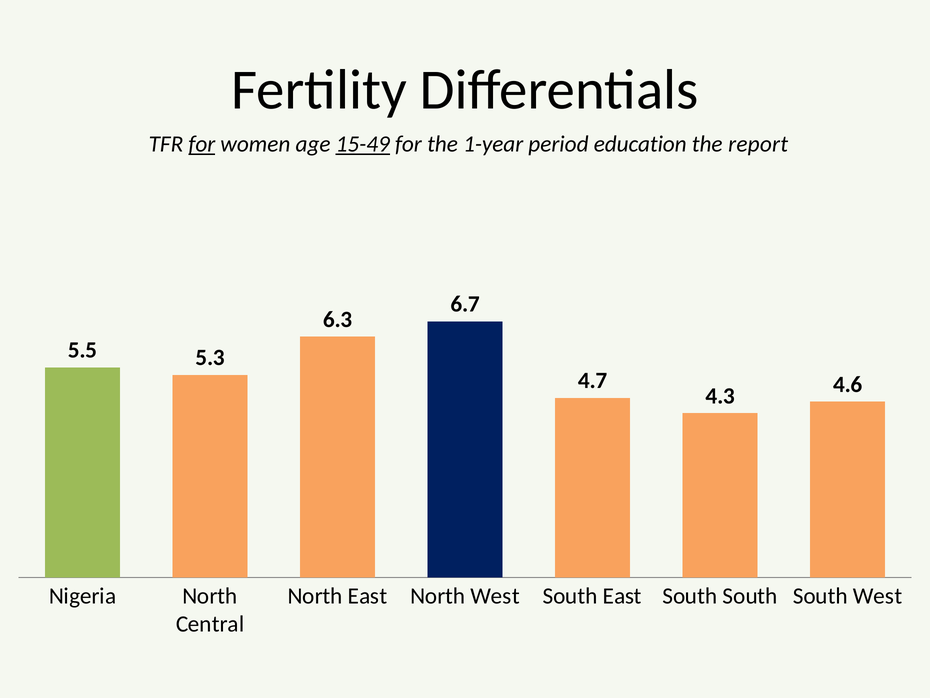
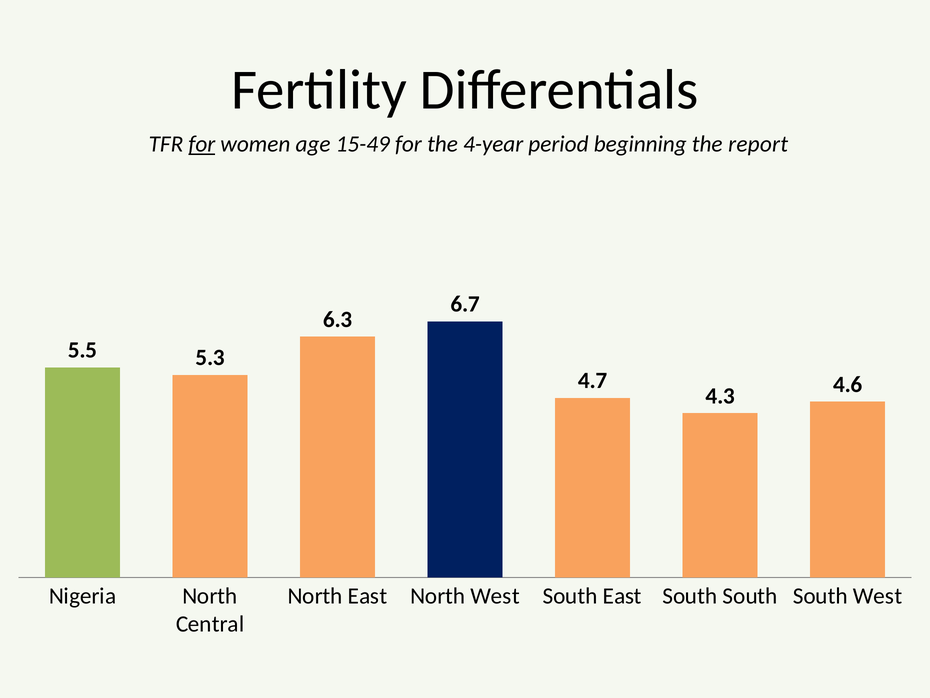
15-49 underline: present -> none (363, 144)
1-year: 1-year -> 4-year (493, 144)
education: education -> beginning (640, 144)
